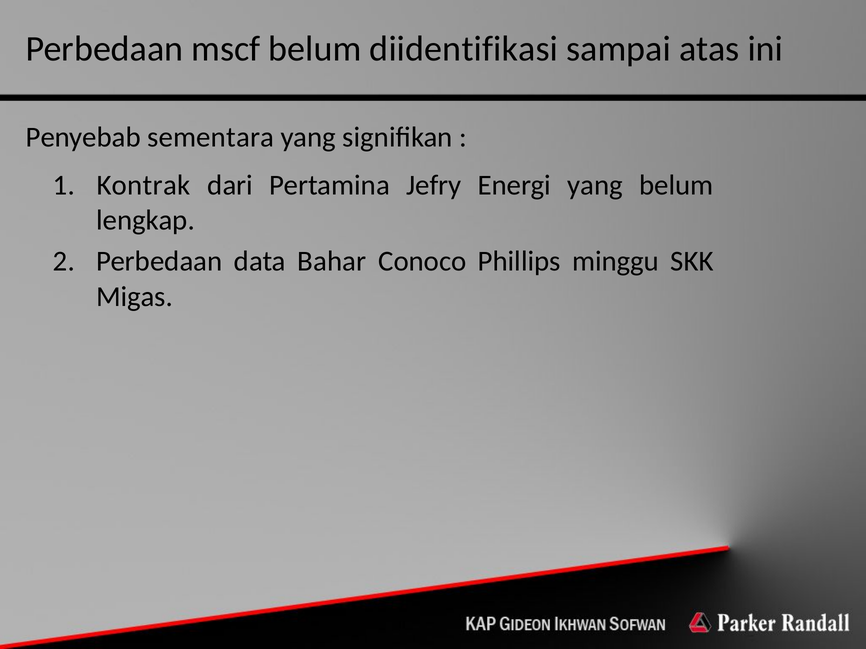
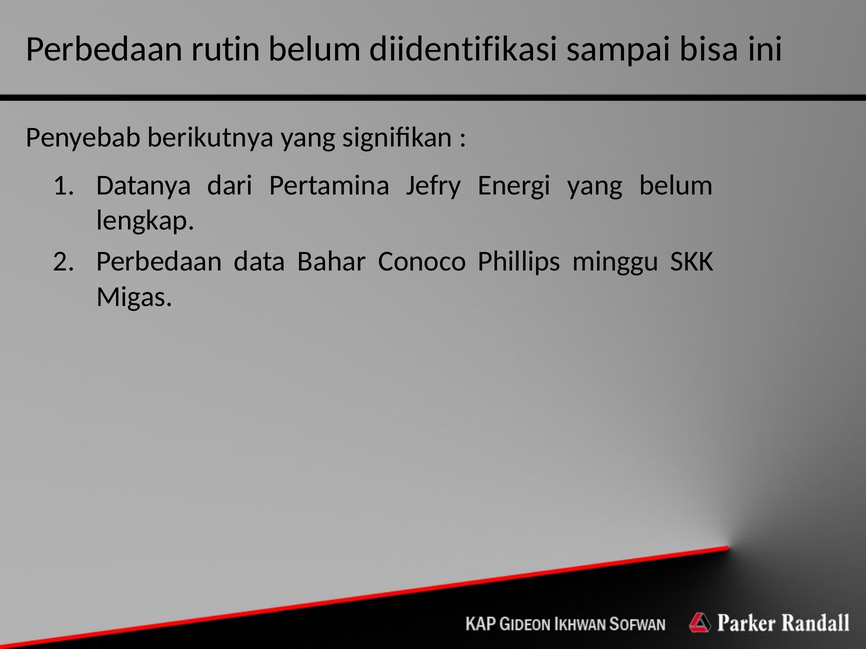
mscf: mscf -> rutin (226, 49)
atas: atas -> bisa (709, 49)
sementara: sementara -> berikutnya (211, 137)
Kontrak: Kontrak -> Datanya (144, 185)
